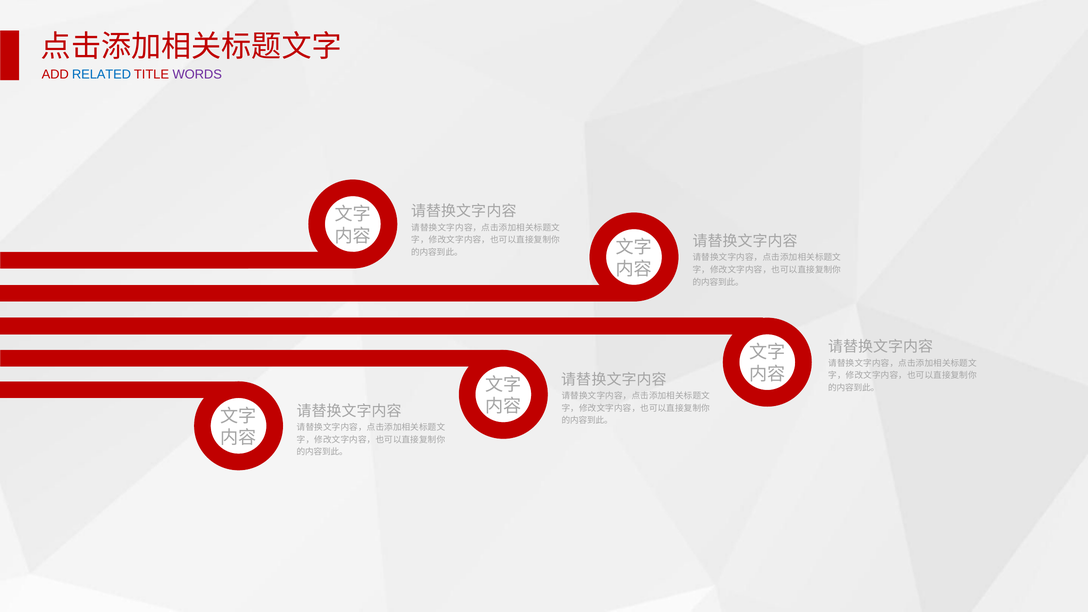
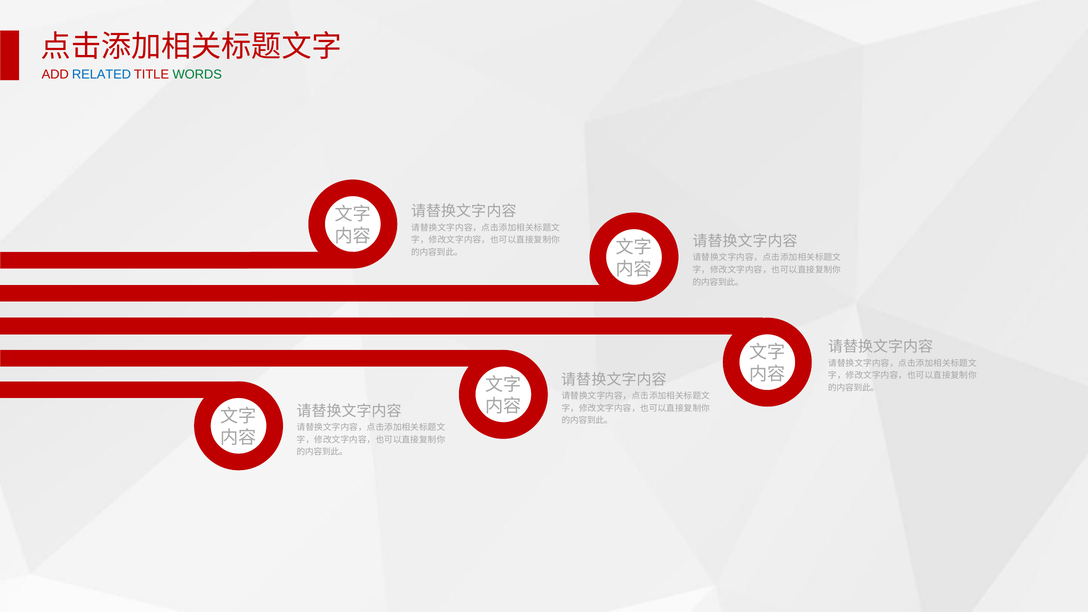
WORDS colour: purple -> green (197, 75)
